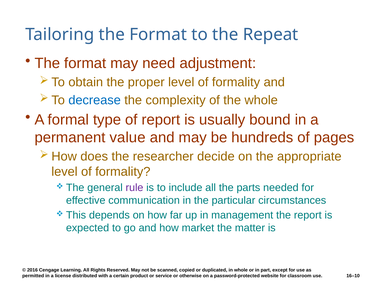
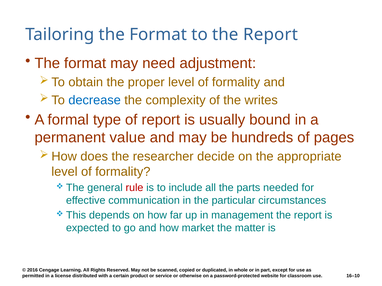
to the Repeat: Repeat -> Report (270, 35)
the whole: whole -> writes (261, 100)
rule colour: purple -> red (134, 188)
